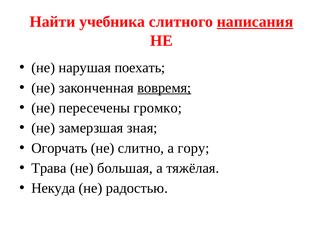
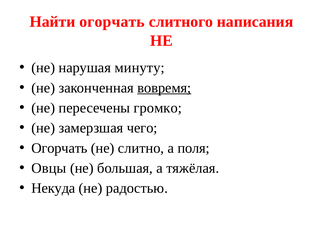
Найти учебника: учебника -> огорчать (112, 22)
написания underline: present -> none (255, 22)
поехать: поехать -> минуту (140, 68)
зная: зная -> чего (142, 128)
гору: гору -> поля (194, 148)
Трава: Трава -> Овцы (49, 168)
